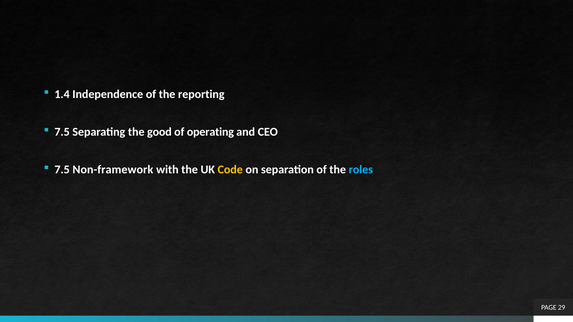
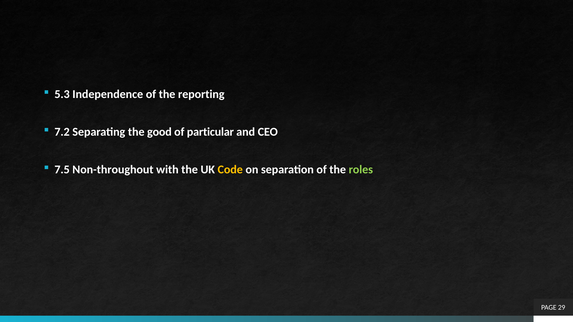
1.4: 1.4 -> 5.3 (62, 94)
7.5: 7.5 -> 7.2 (62, 132)
operating: operating -> particular (210, 132)
Non-framework: Non-framework -> Non-throughout (113, 170)
roles colour: light blue -> light green (361, 170)
